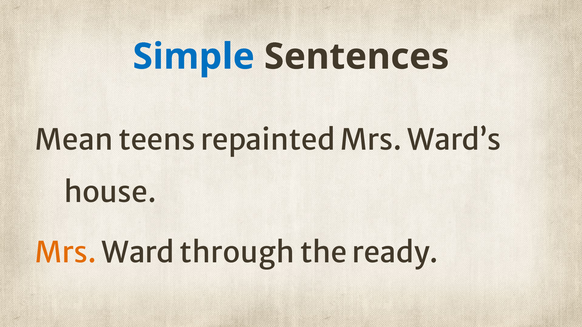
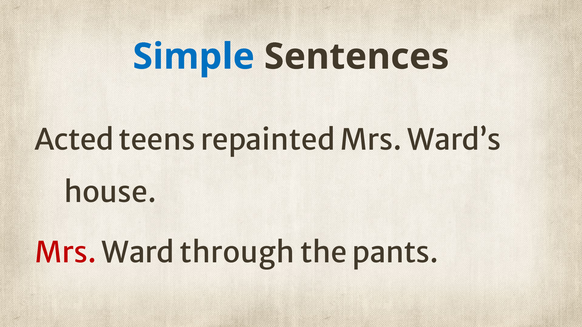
Mean: Mean -> Acted (74, 141)
Mrs colour: orange -> red (66, 253)
ready: ready -> pants (395, 253)
